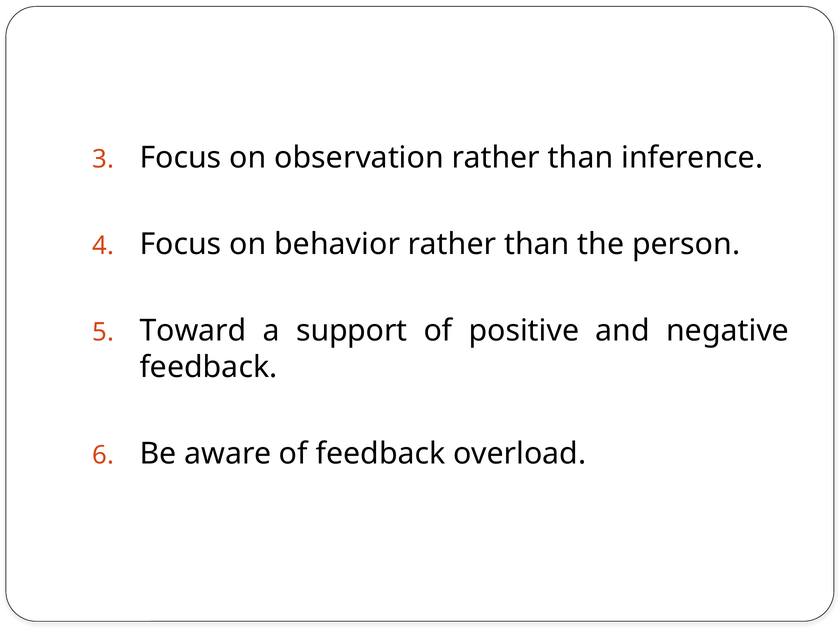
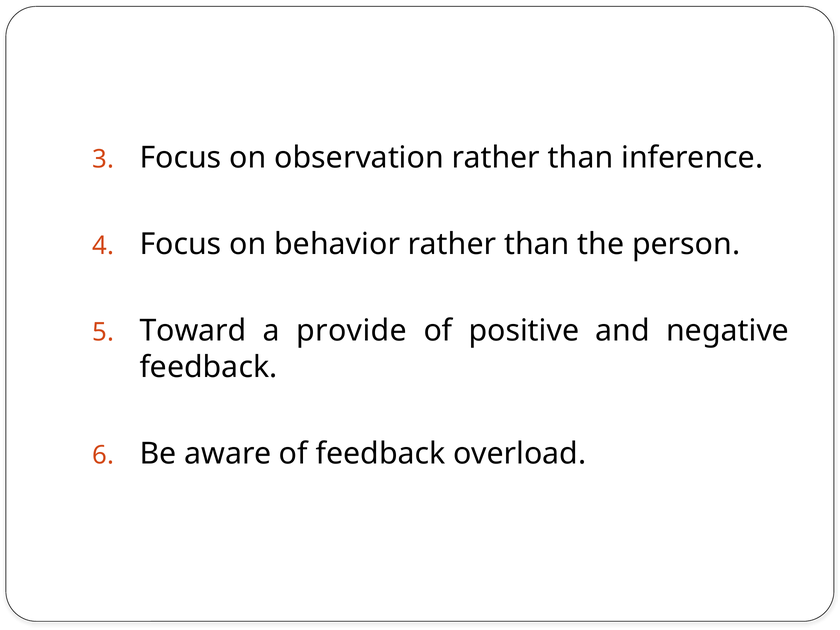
support: support -> provide (352, 331)
